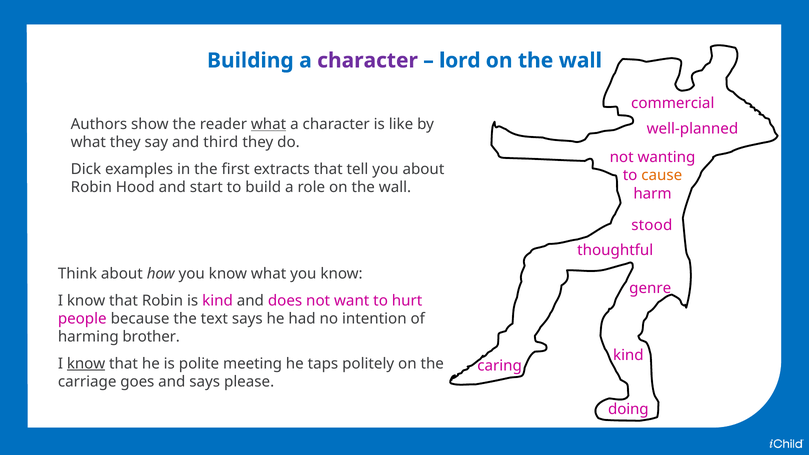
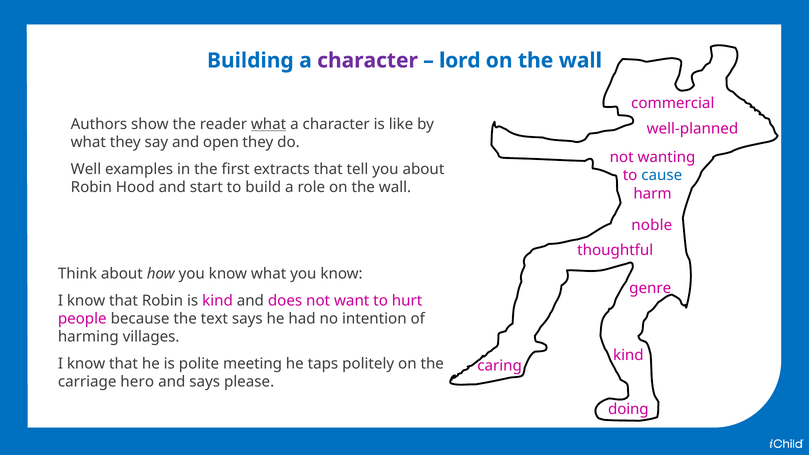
third: third -> open (221, 142)
Dick: Dick -> Well (86, 169)
cause colour: orange -> blue (662, 175)
stood: stood -> noble (652, 225)
brother: brother -> villages (151, 337)
know underline: present -> none (86, 364)
goes: goes -> hero (137, 382)
